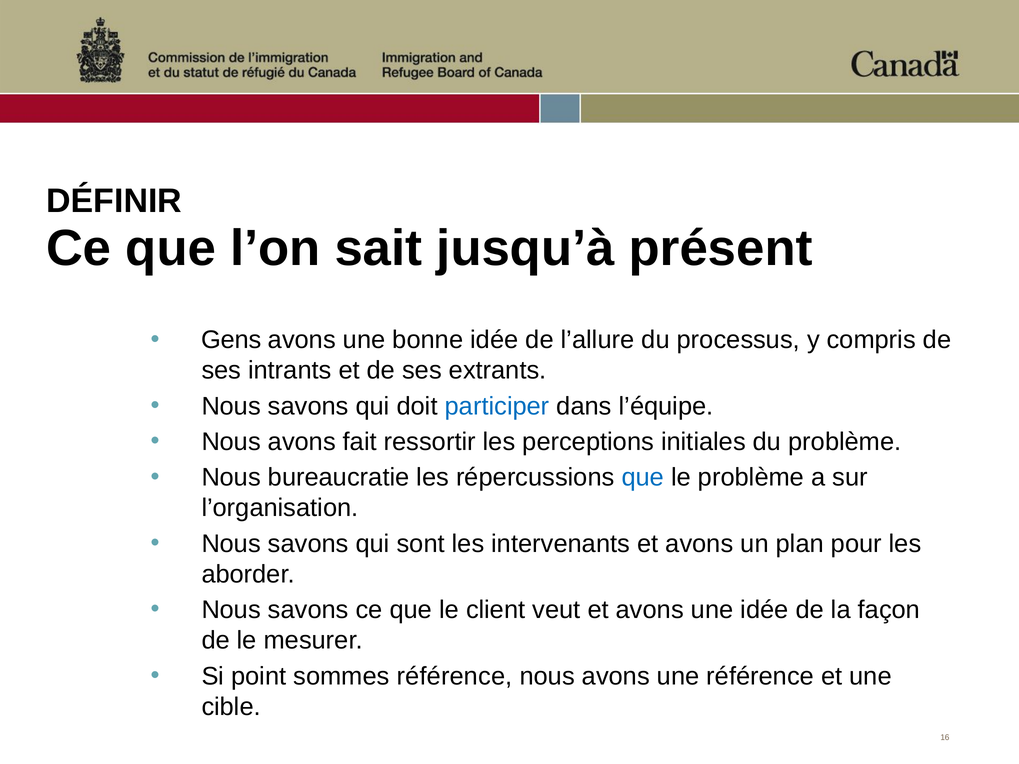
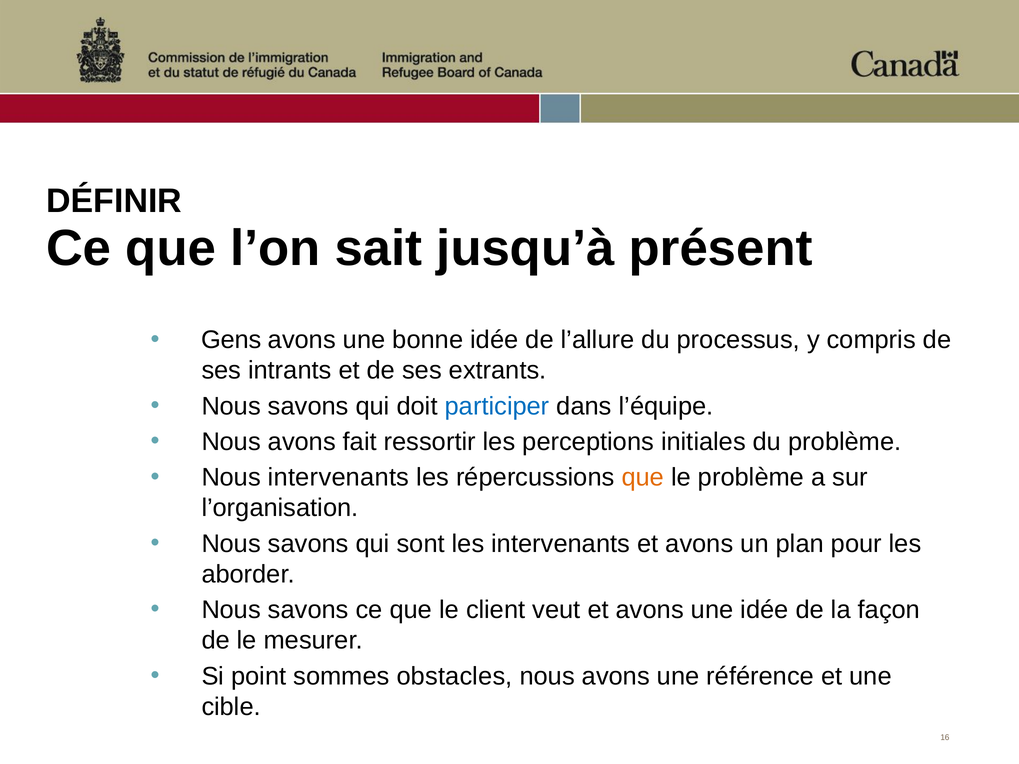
Nous bureaucratie: bureaucratie -> intervenants (338, 478)
que colour: blue -> orange (643, 478)
sommes référence: référence -> obstacles (455, 676)
